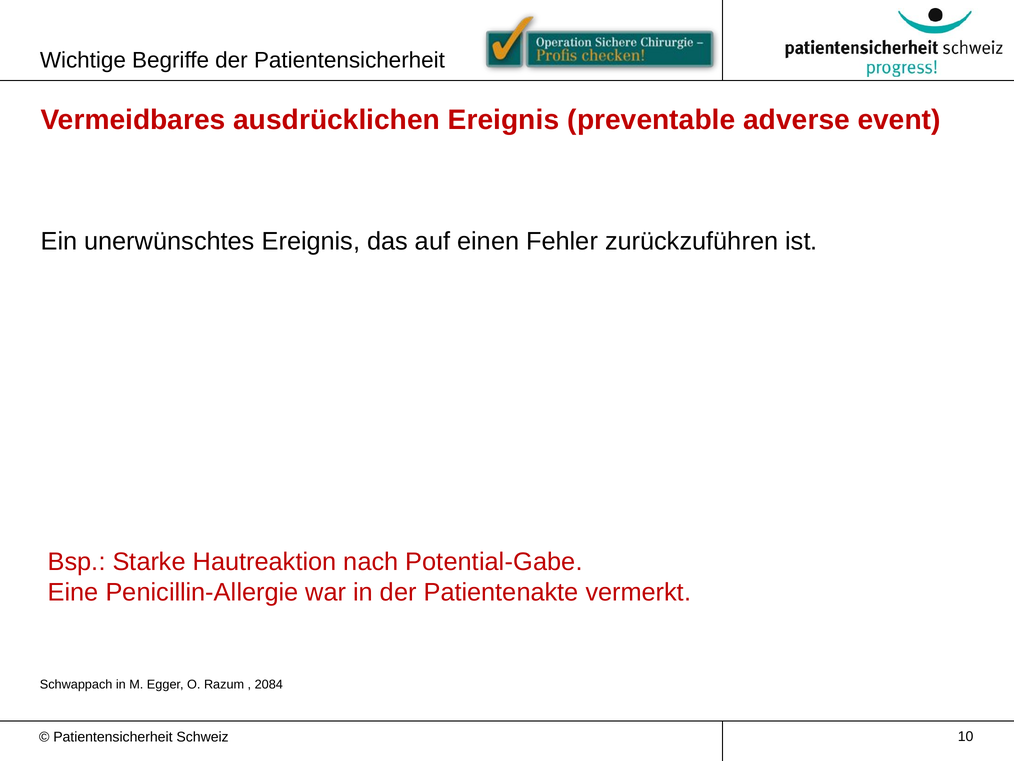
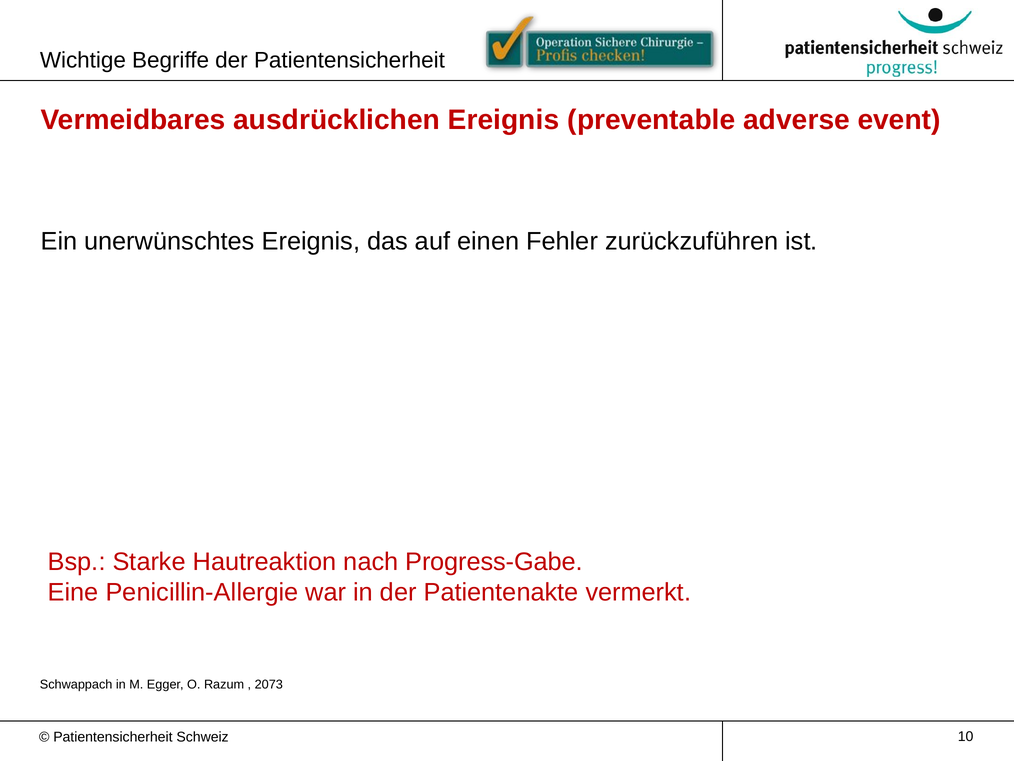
Potential-Gabe: Potential-Gabe -> Progress-Gabe (494, 561)
2084: 2084 -> 2073 (269, 684)
